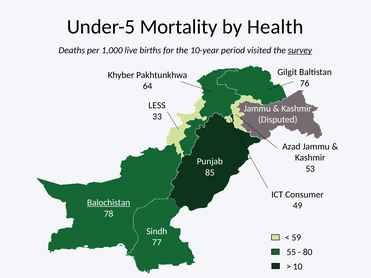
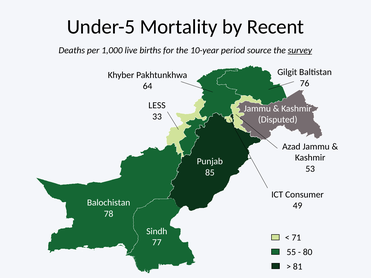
Health: Health -> Recent (275, 27)
visited: visited -> source (259, 50)
Balochistan underline: present -> none (109, 203)
59: 59 -> 71 (296, 238)
10: 10 -> 81 (298, 267)
